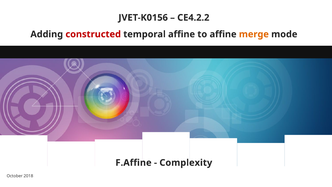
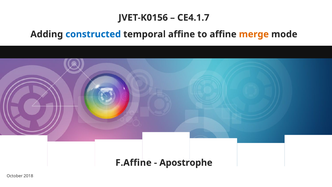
CE4.2.2: CE4.2.2 -> CE4.1.7 (193, 18)
constructed colour: red -> blue (93, 34)
Complexity: Complexity -> Apostrophe (186, 162)
